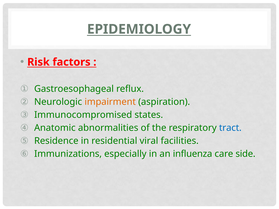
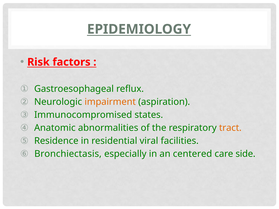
tract colour: blue -> orange (230, 128)
Immunizations: Immunizations -> Bronchiectasis (68, 154)
influenza: influenza -> centered (192, 154)
